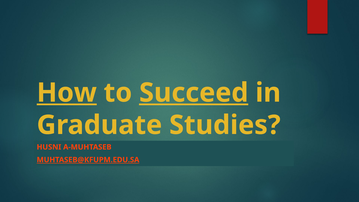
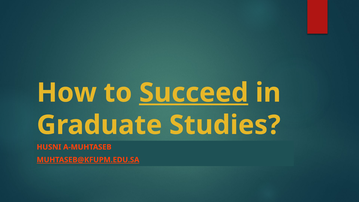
How underline: present -> none (67, 93)
